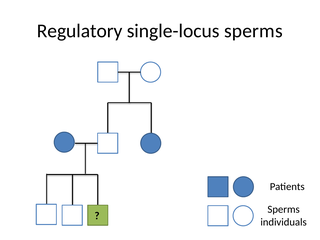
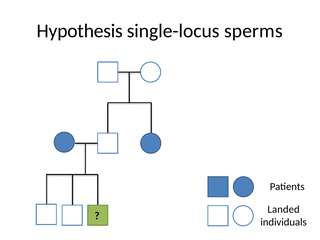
Regulatory: Regulatory -> Hypothesis (80, 31)
Sperms: Sperms -> Landed (284, 209)
